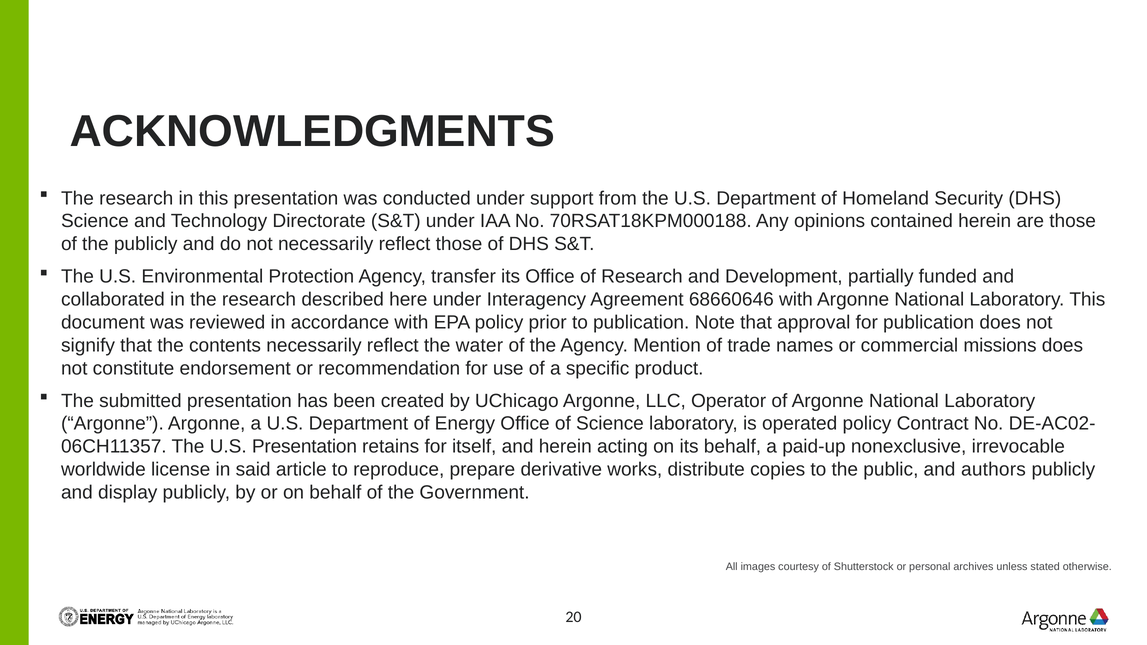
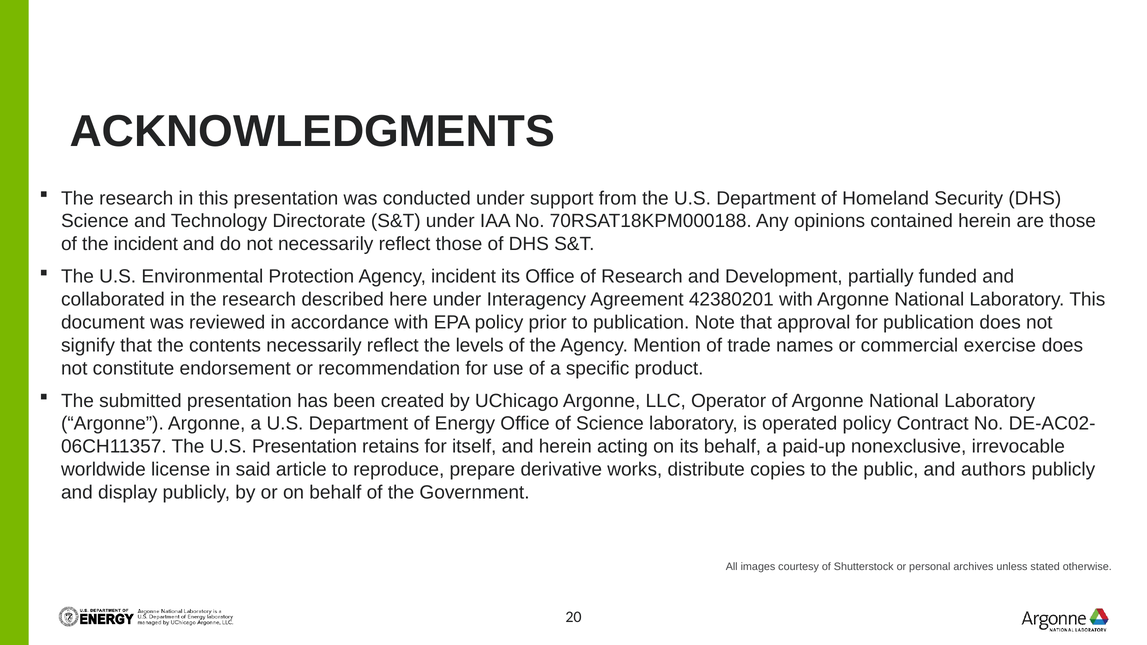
the publicly: publicly -> incident (146, 244)
Agency transfer: transfer -> incident (464, 277)
68660646: 68660646 -> 42380201 (731, 300)
water: water -> levels (480, 345)
missions: missions -> exercise (1000, 345)
